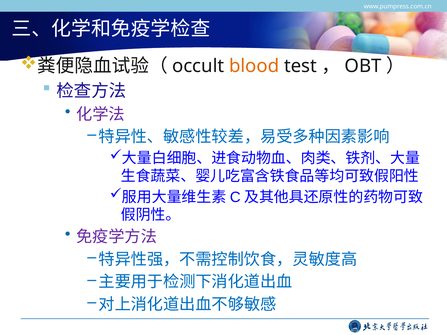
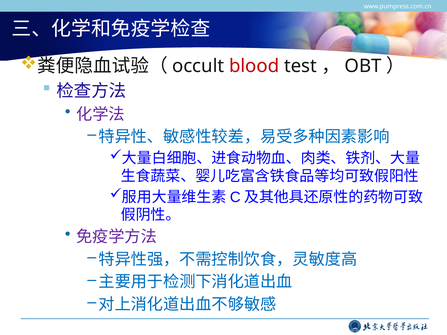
blood colour: orange -> red (254, 66)
